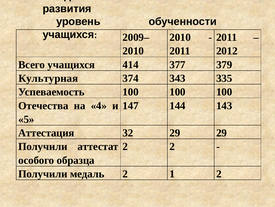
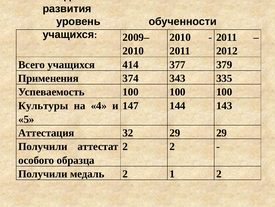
Культурная: Культурная -> Применения (48, 78)
Отечества: Отечества -> Культуры (43, 105)
